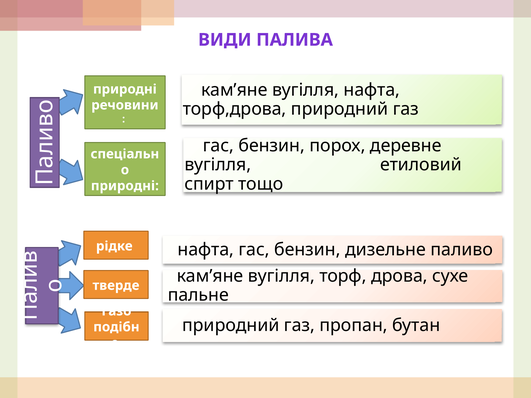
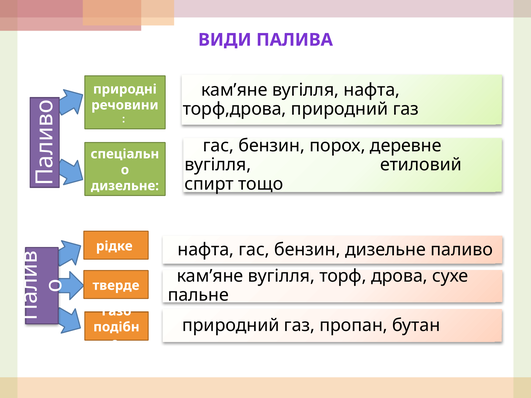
природні: природні -> дизельне (125, 186)
